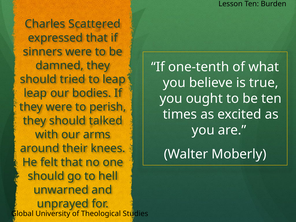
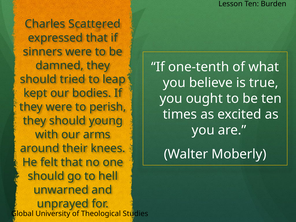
leap: leap -> kept (35, 93)
talked: talked -> young (106, 121)
